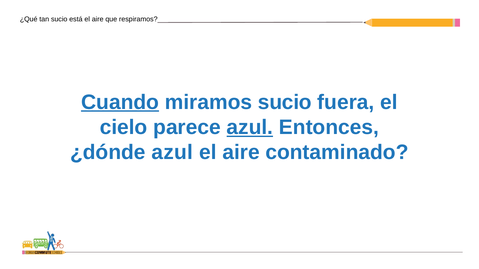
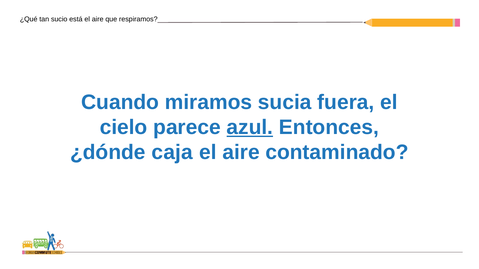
Cuando underline: present -> none (120, 102)
miramos sucio: sucio -> sucia (285, 102)
¿dónde azul: azul -> caja (172, 153)
